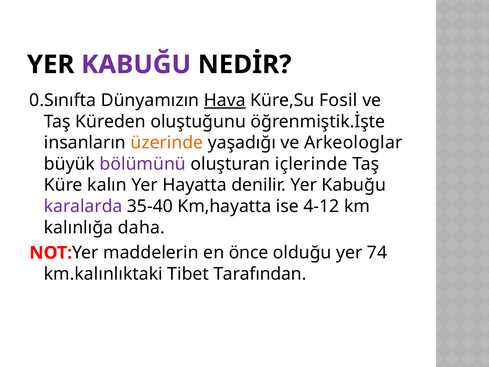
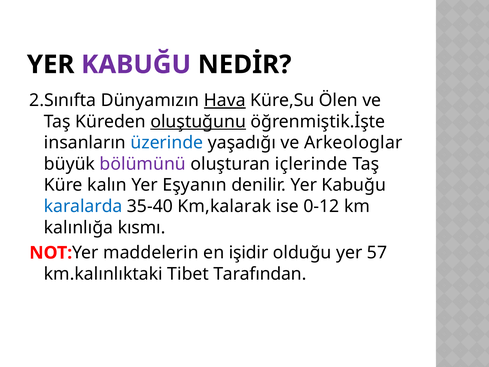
0.Sınıfta: 0.Sınıfta -> 2.Sınıfta (63, 100)
Fosil: Fosil -> Ölen (338, 100)
oluştuğunu underline: none -> present (198, 121)
üzerinde colour: orange -> blue (167, 143)
Hayatta: Hayatta -> Eşyanın (195, 185)
karalarda colour: purple -> blue (83, 206)
Km,hayatta: Km,hayatta -> Km,kalarak (224, 206)
4-12: 4-12 -> 0-12 (321, 206)
daha: daha -> kısmı (142, 227)
önce: önce -> işidir (249, 253)
74: 74 -> 57 (377, 253)
